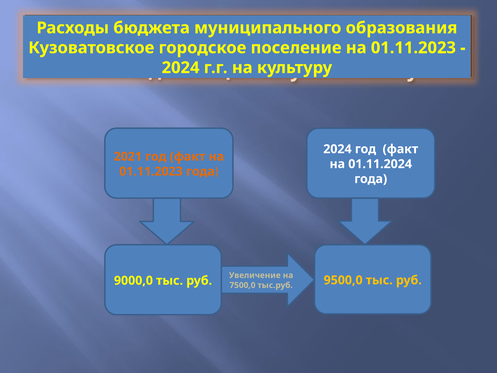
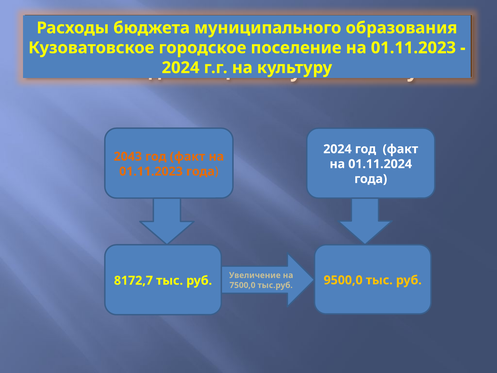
2021: 2021 -> 2043 (128, 156)
9000,0: 9000,0 -> 8172,7 (133, 280)
